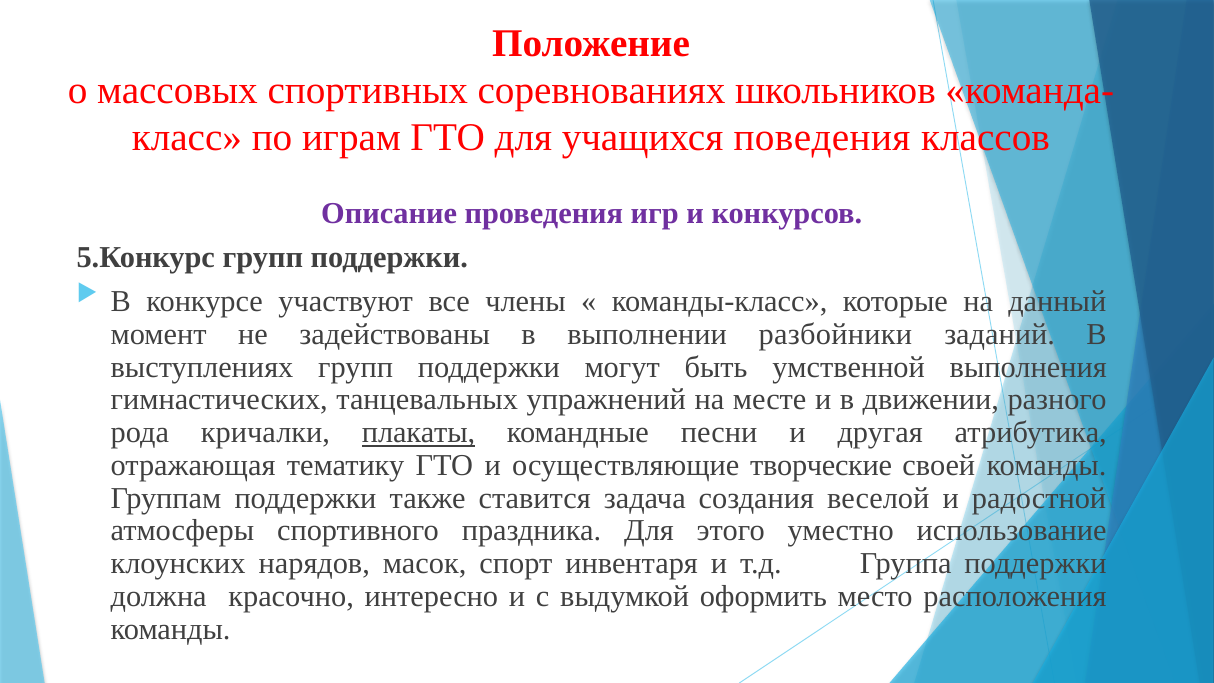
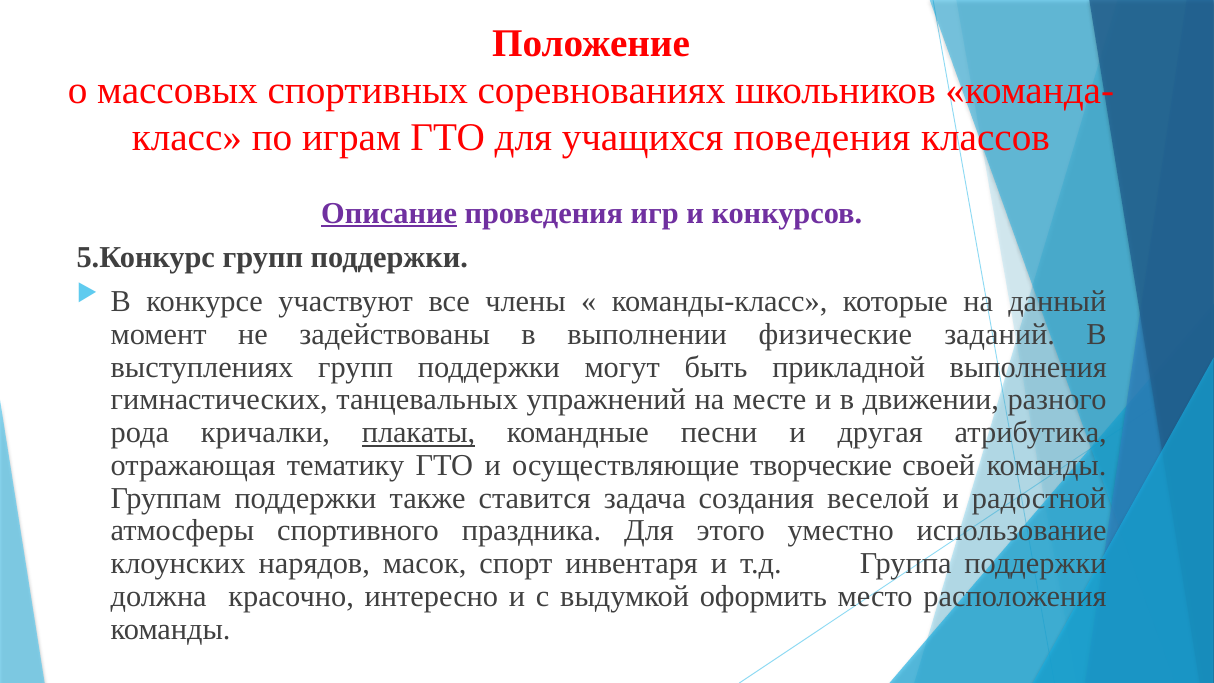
Описание underline: none -> present (389, 213)
разбойники: разбойники -> физические (835, 334)
умственной: умственной -> прикладной (849, 367)
